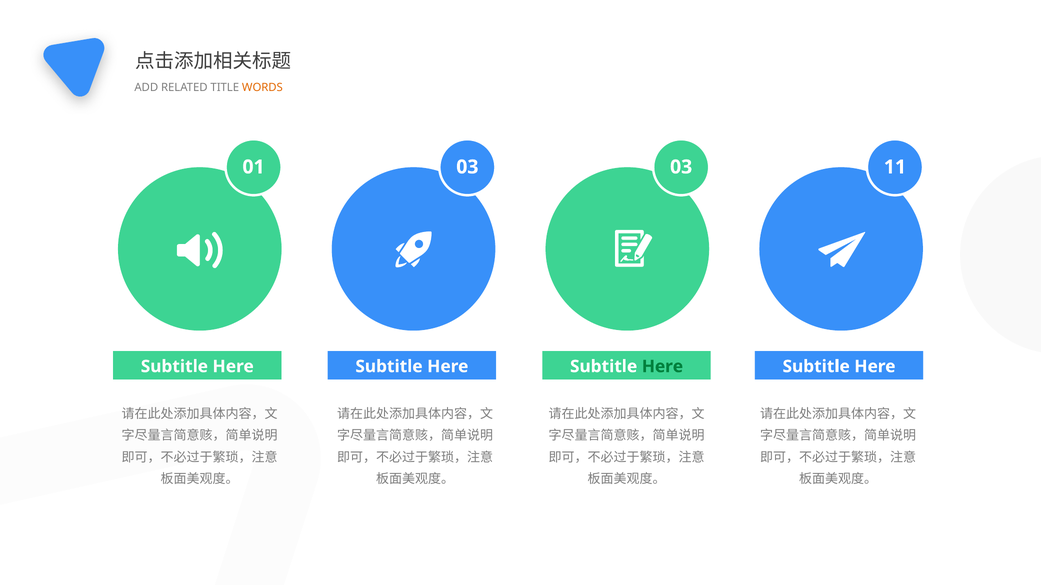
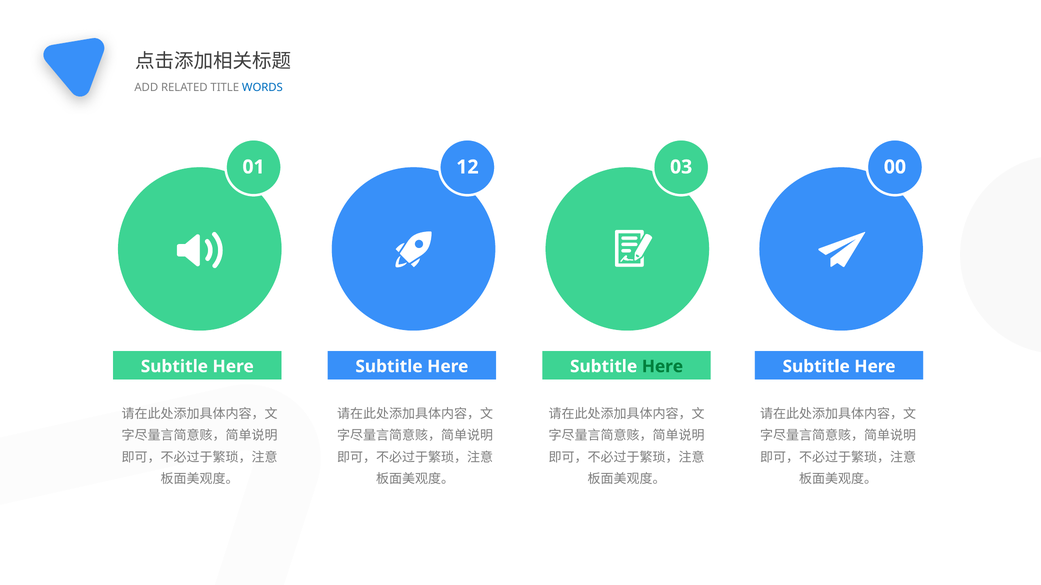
WORDS colour: orange -> blue (262, 88)
01 03: 03 -> 12 (467, 167)
11: 11 -> 00 (895, 167)
